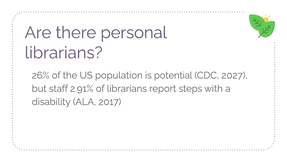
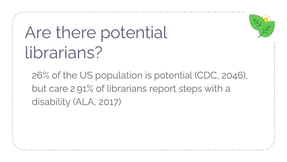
there personal: personal -> potential (134, 33)
2027: 2027 -> 2046 (235, 75)
staff: staff -> care (59, 88)
